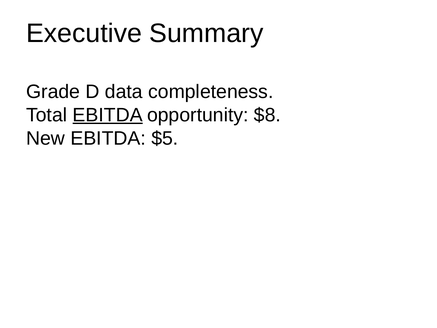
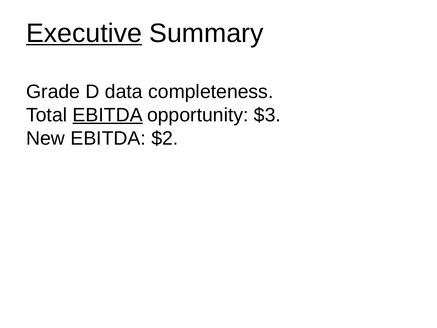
Executive underline: none -> present (84, 33)
$8: $8 -> $3 (267, 115)
$5: $5 -> $2 (165, 138)
